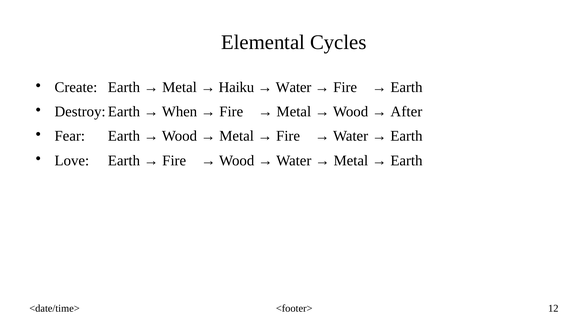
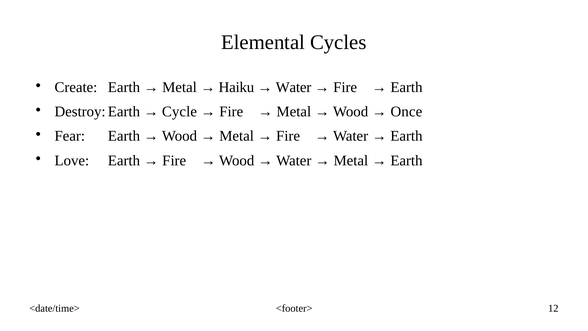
When: When -> Cycle (179, 112)
After: After -> Once (406, 112)
